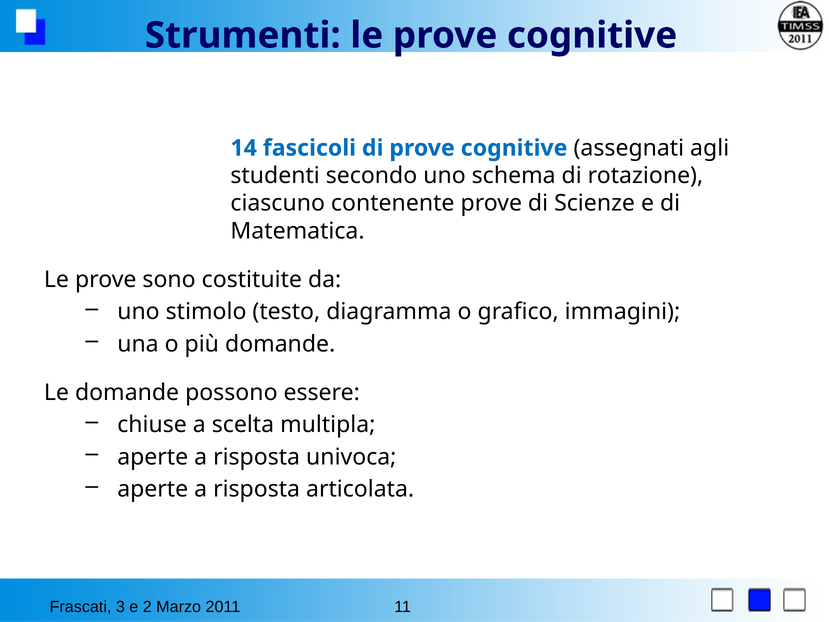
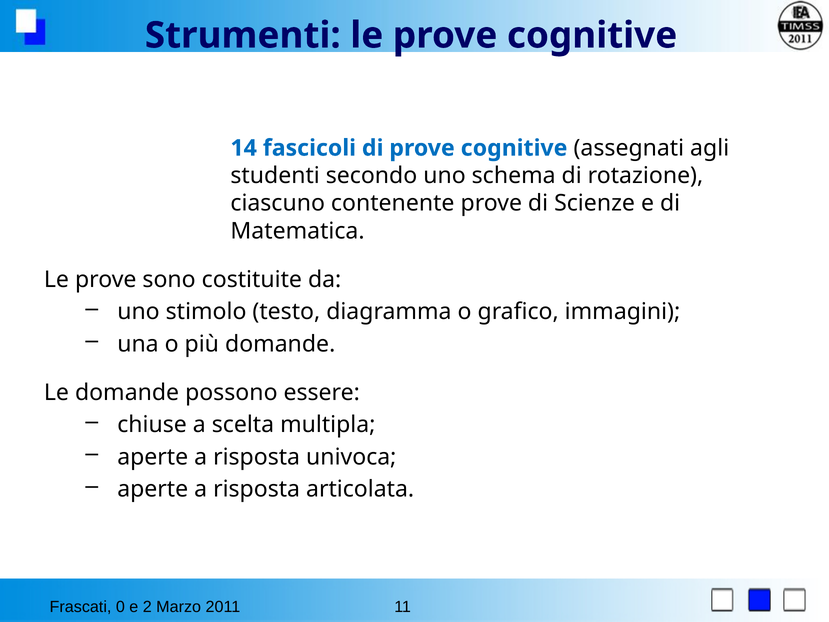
3: 3 -> 0 (120, 607)
